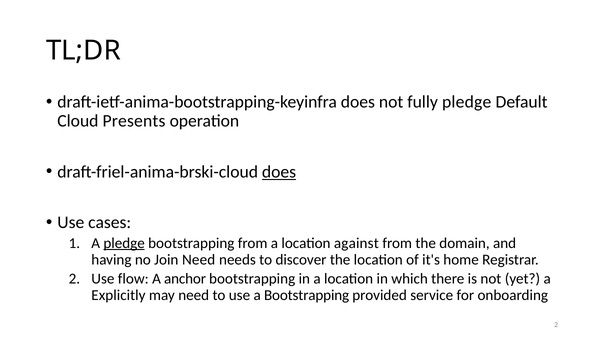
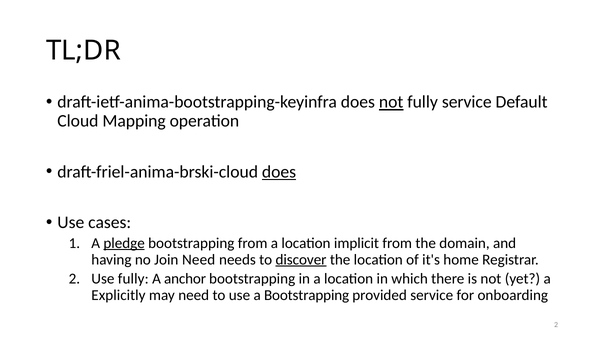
not underline: none -> present (391, 102)
fully pledge: pledge -> service (467, 102)
Presents: Presents -> Mapping (134, 121)
against: against -> implicit (356, 243)
discover underline: none -> present (301, 259)
Use flow: flow -> fully (133, 279)
